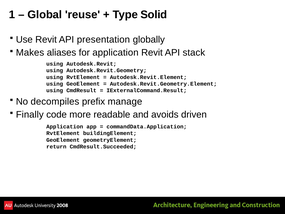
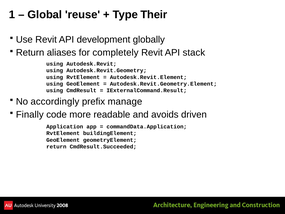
Solid: Solid -> Their (154, 15)
presentation: presentation -> development (103, 40)
Makes: Makes -> Return (30, 53)
for application: application -> completely (115, 53)
decompiles: decompiles -> accordingly (55, 101)
